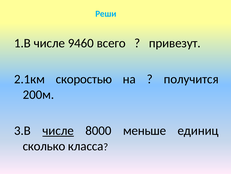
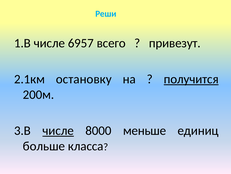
9460: 9460 -> 6957 (81, 43)
скоростью: скоростью -> остановку (84, 79)
получится underline: none -> present (191, 79)
сколько: сколько -> больше (44, 146)
